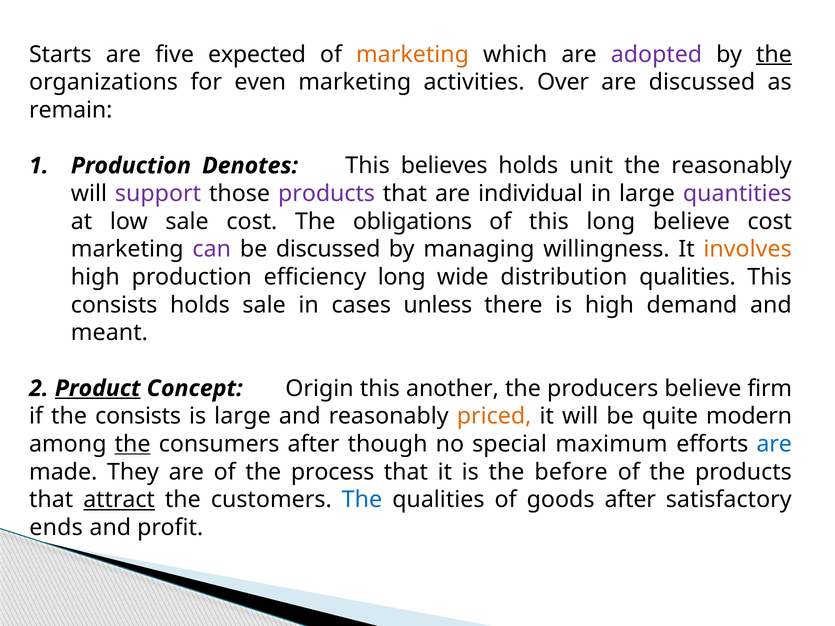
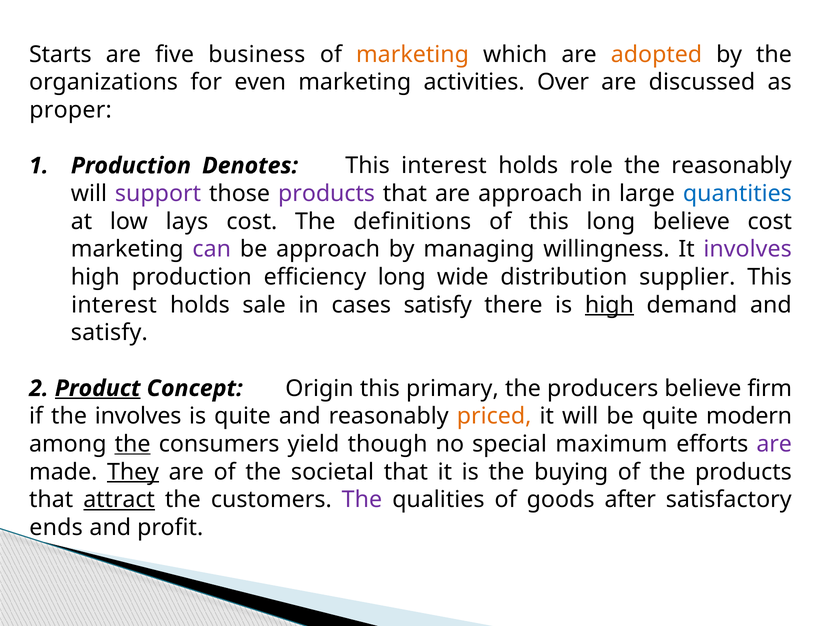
expected: expected -> business (257, 54)
adopted colour: purple -> orange (656, 54)
the underline: present -> none (774, 54)
remain: remain -> proper (71, 110)
believes: believes -> interest (444, 166)
unit: unit -> role (591, 166)
are individual: individual -> approach (530, 194)
quantities colour: purple -> blue (737, 194)
low sale: sale -> lays (187, 221)
obligations: obligations -> definitions (412, 221)
be discussed: discussed -> approach (328, 249)
involves colour: orange -> purple (748, 249)
distribution qualities: qualities -> supplier (687, 277)
consists: consists -> interest (114, 305)
cases unless: unless -> satisfy (438, 305)
high underline: none -> present (609, 305)
meant: meant -> satisfy (109, 333)
another: another -> primary (452, 389)
the consists: consists -> involves (138, 416)
is large: large -> quite (242, 416)
consumers after: after -> yield (313, 444)
are colour: blue -> purple (774, 444)
They underline: none -> present (133, 472)
process: process -> societal (333, 472)
before: before -> buying (571, 472)
The colour: blue -> purple (362, 500)
